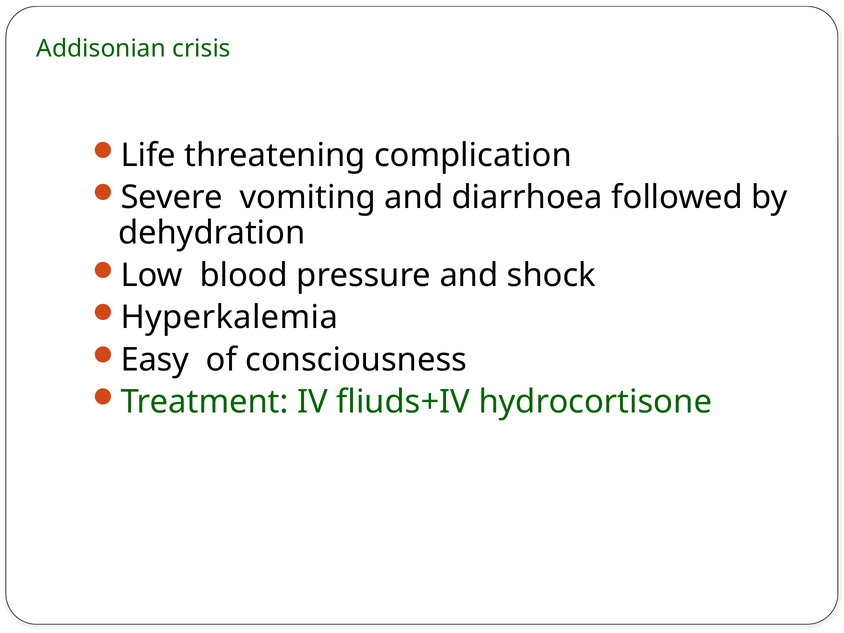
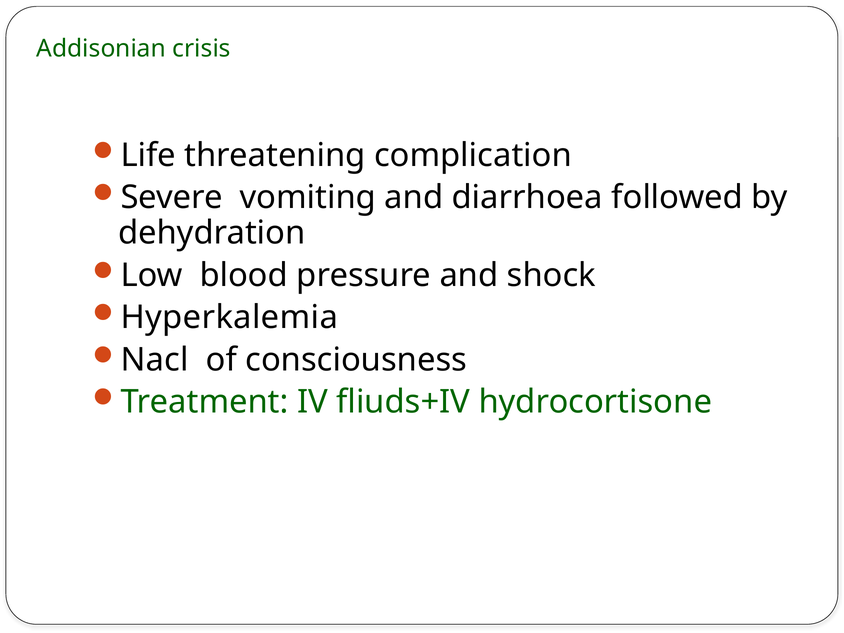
Easy: Easy -> Nacl (155, 360)
